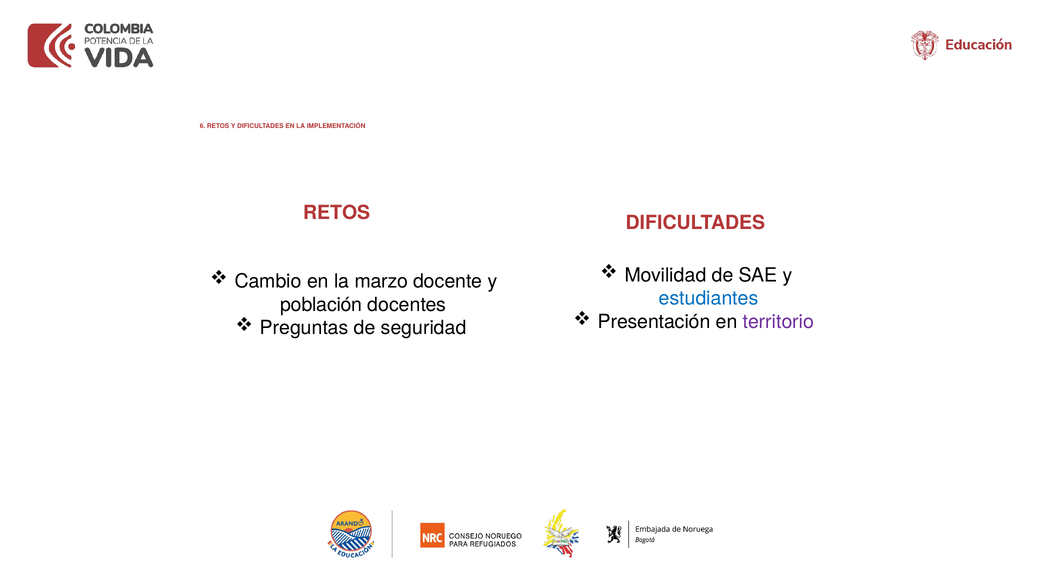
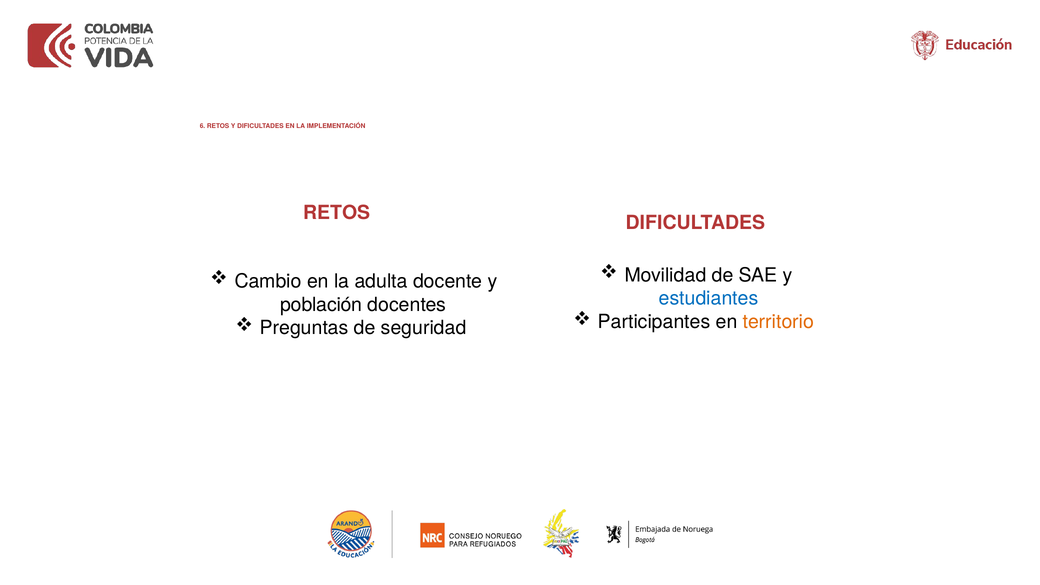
marzo: marzo -> adulta (381, 281)
Presentación: Presentación -> Participantes (654, 322)
territorio colour: purple -> orange (778, 322)
